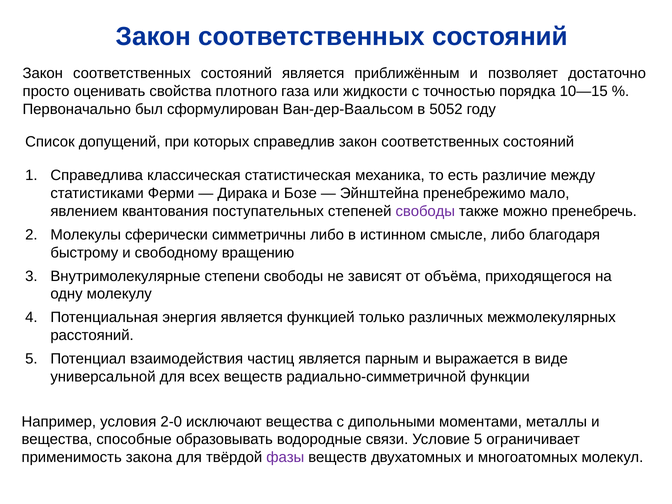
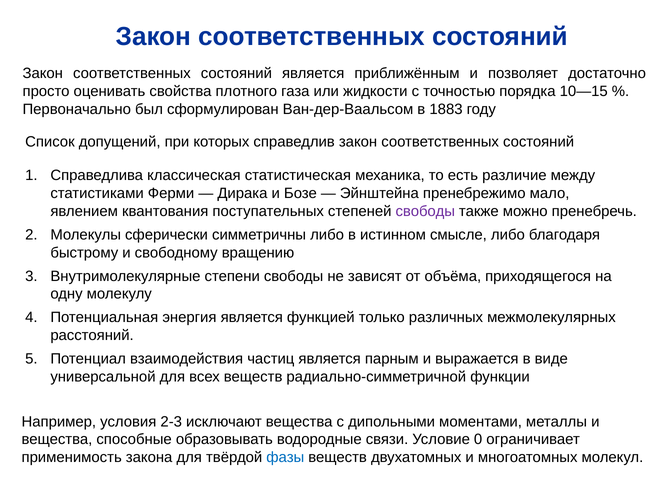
5052: 5052 -> 1883 (446, 109)
2-0: 2-0 -> 2-3 (171, 422)
Условие 5: 5 -> 0 (478, 440)
фазы colour: purple -> blue (285, 457)
